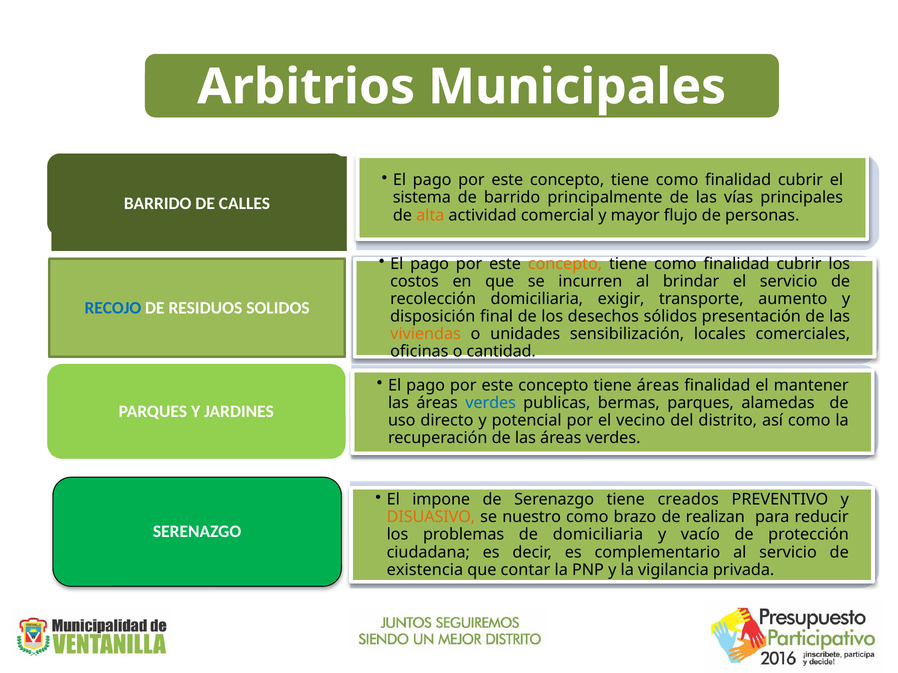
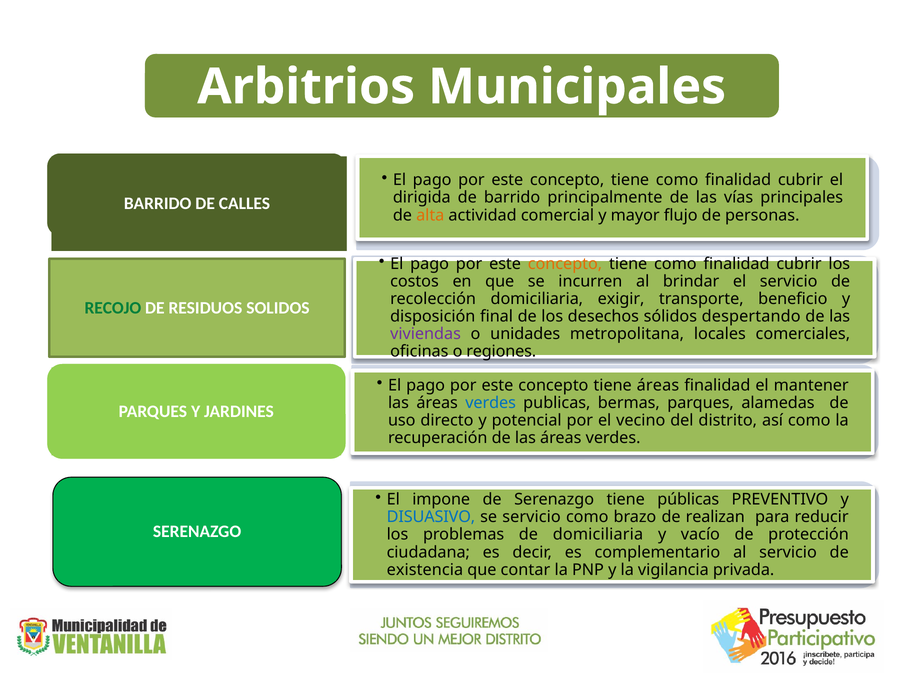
sistema: sistema -> dirigida (422, 198)
aumento: aumento -> beneficio (793, 299)
RECOJO colour: blue -> green (113, 308)
presentación: presentación -> despertando (751, 317)
viviendas colour: orange -> purple (426, 334)
sensibilización: sensibilización -> metropolitana (627, 334)
cantidad: cantidad -> regiones (501, 352)
creados: creados -> públicas (688, 500)
DISUASIVO colour: orange -> blue (431, 518)
se nuestro: nuestro -> servicio (532, 518)
